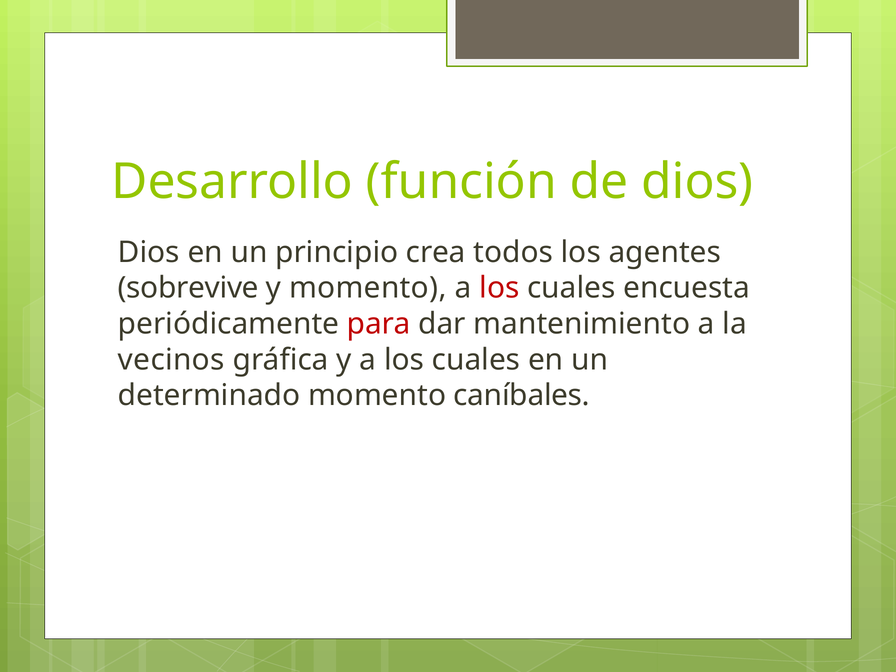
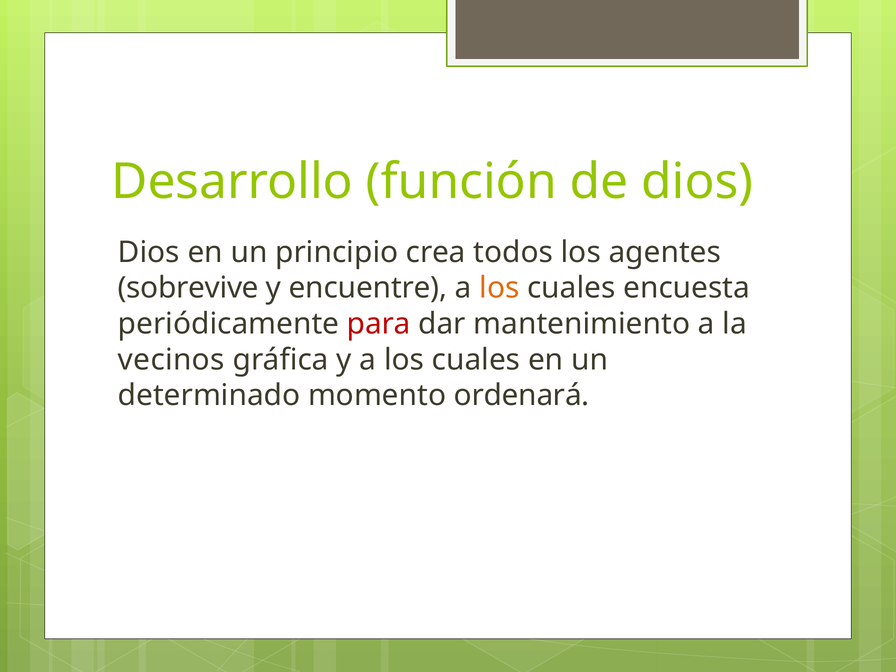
y momento: momento -> encuentre (368, 288)
los colour: red -> orange (499, 288)
caníbales: caníbales -> ordenará (522, 396)
